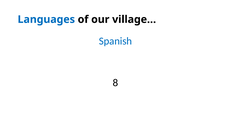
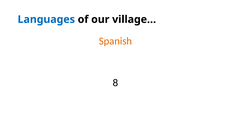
Spanish colour: blue -> orange (115, 41)
